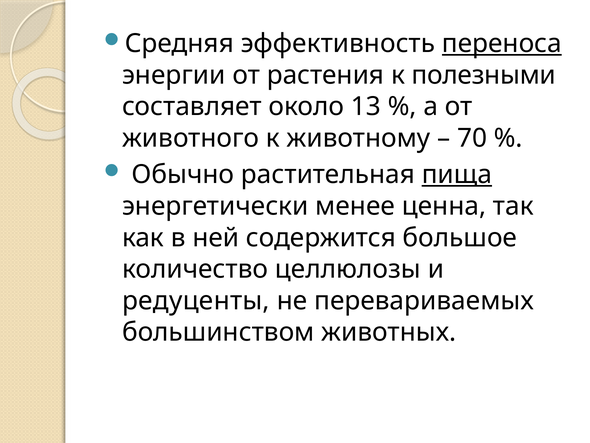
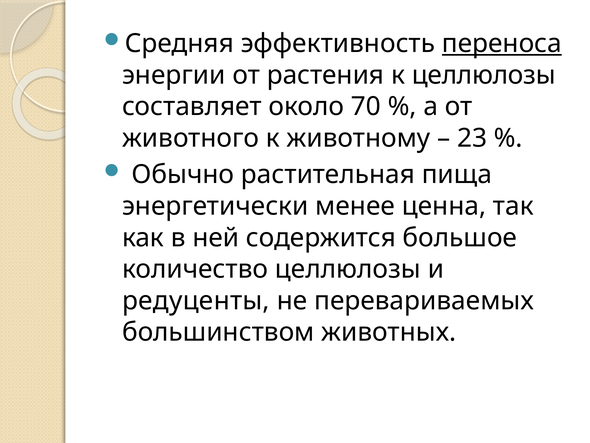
к полезными: полезными -> целлюлозы (484, 75)
13: 13 -> 70 (366, 107)
70: 70 -> 23 (472, 138)
пища underline: present -> none (457, 174)
